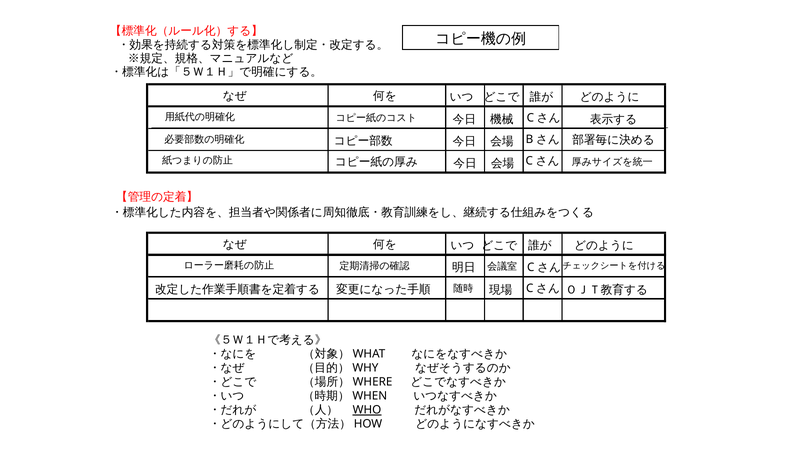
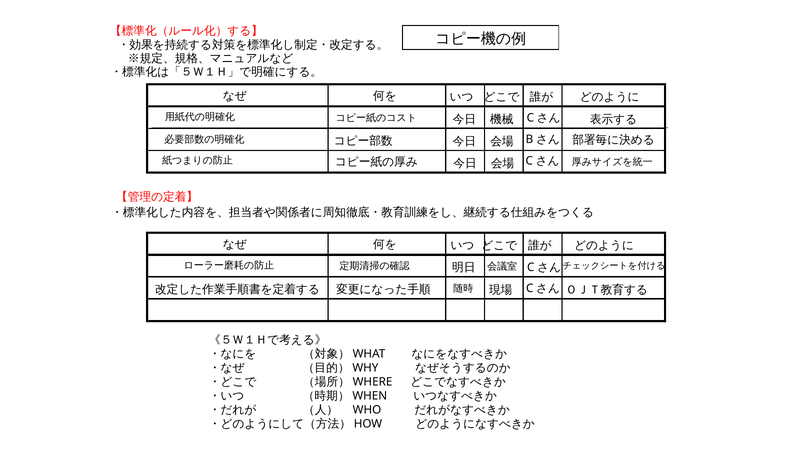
WHO underline: present -> none (367, 409)
